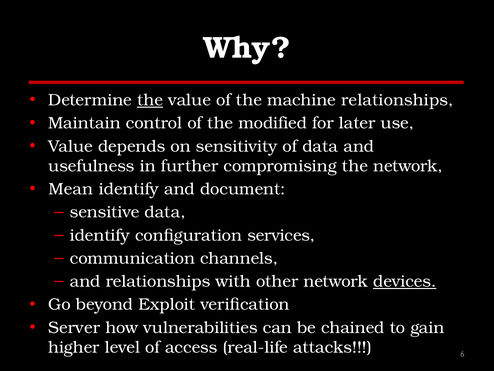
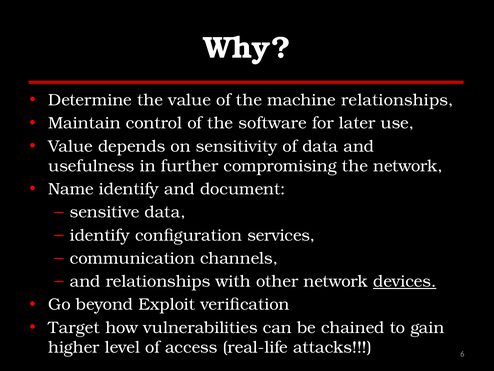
the underline: present -> none (150, 100)
modified: modified -> software (273, 123)
Mean: Mean -> Name (71, 189)
Server: Server -> Target (74, 327)
